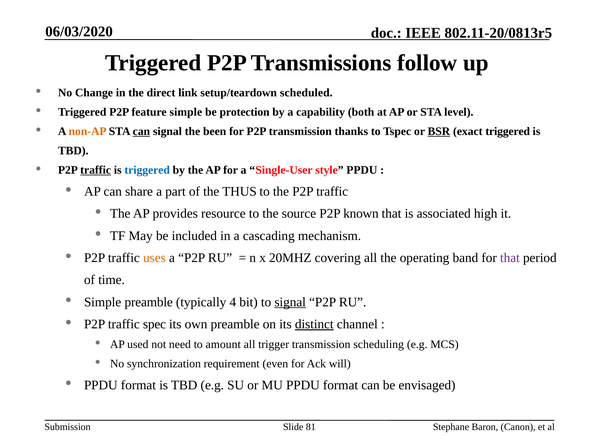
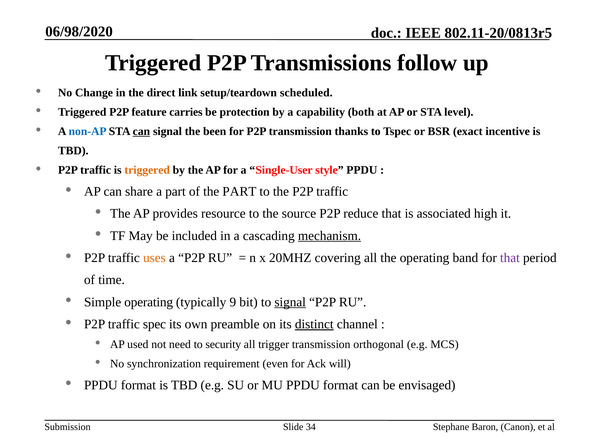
06/03/2020: 06/03/2020 -> 06/98/2020 (79, 31)
feature simple: simple -> carries (186, 112)
non-AP colour: orange -> blue (88, 132)
BSR underline: present -> none (439, 132)
exact triggered: triggered -> incentive (508, 132)
traffic underline: present -> none (96, 170)
triggered colour: blue -> orange (147, 170)
the THUS: THUS -> PART (239, 192)
known: known -> reduce (361, 214)
mechanism underline: none -> present (330, 236)
Simple preamble: preamble -> operating (149, 302)
4: 4 -> 9 (233, 302)
amount: amount -> security (223, 345)
scheduling: scheduling -> orthogonal (379, 345)
81: 81 -> 34 (311, 427)
